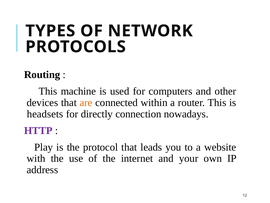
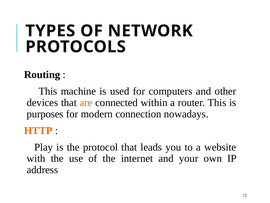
headsets: headsets -> purposes (45, 114)
directly: directly -> modern (97, 114)
HTTP colour: purple -> orange (38, 130)
